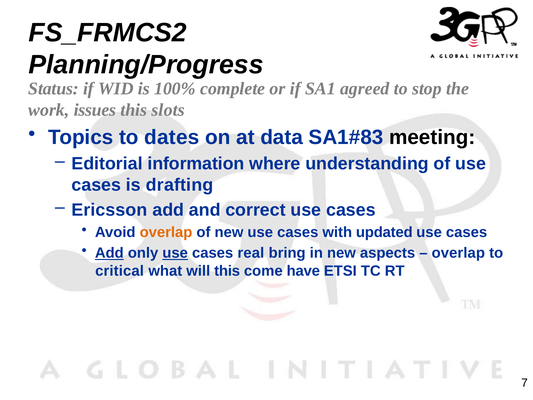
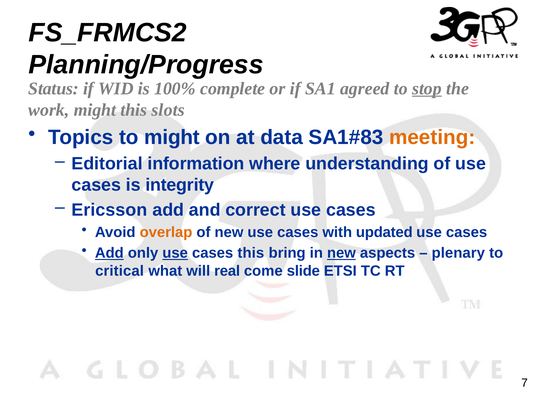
stop underline: none -> present (427, 88)
work issues: issues -> might (95, 110)
to dates: dates -> might (172, 137)
meeting colour: black -> orange (432, 137)
drafting: drafting -> integrity (180, 185)
cases real: real -> this (251, 253)
new underline: none -> present (341, 253)
overlap: overlap -> plenary (458, 253)
will this: this -> real (227, 271)
have: have -> slide (303, 271)
